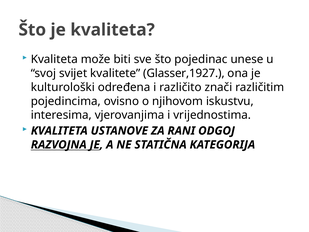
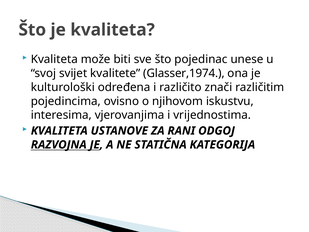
Glasser,1927: Glasser,1927 -> Glasser,1974 (184, 73)
